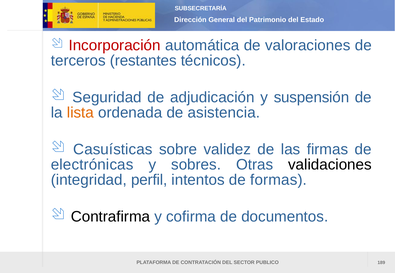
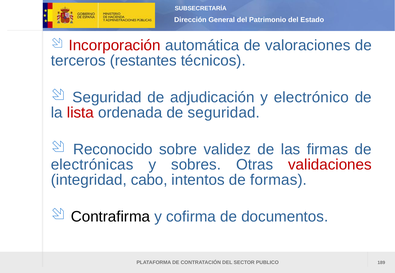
suspensión: suspensión -> electrónico (311, 98)
lista colour: orange -> red (80, 113)
de asistencia: asistencia -> seguridad (224, 113)
Casuísticas: Casuísticas -> Reconocido (113, 150)
validaciones colour: black -> red (330, 165)
perfil: perfil -> cabo (149, 180)
